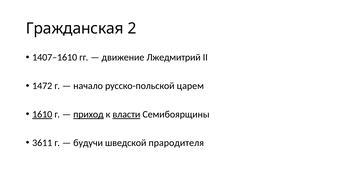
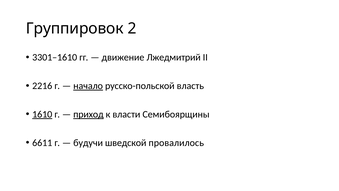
Гражданская: Гражданская -> Группировок (75, 28)
1407–1610: 1407–1610 -> 3301–1610 (55, 57)
1472: 1472 -> 2216 (42, 86)
начало underline: none -> present (88, 86)
царем: царем -> власть (190, 86)
власти underline: present -> none (126, 114)
3611: 3611 -> 6611 (42, 143)
прародителя: прародителя -> провалилось (176, 143)
